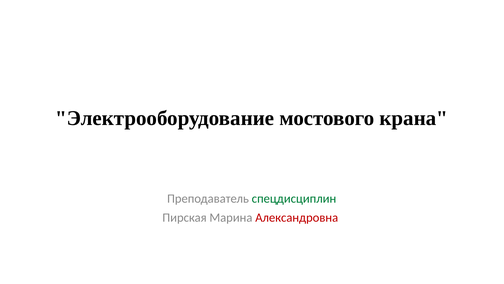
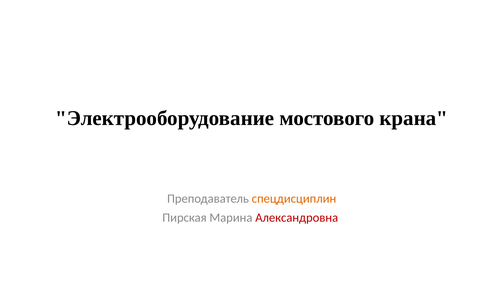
спецдисциплин colour: green -> orange (294, 198)
